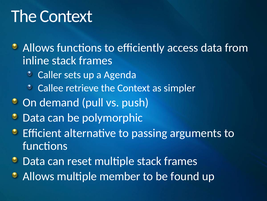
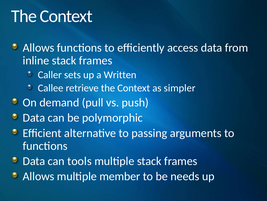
Agenda: Agenda -> Written (120, 74)
reset: reset -> tools (79, 161)
found: found -> needs (185, 176)
